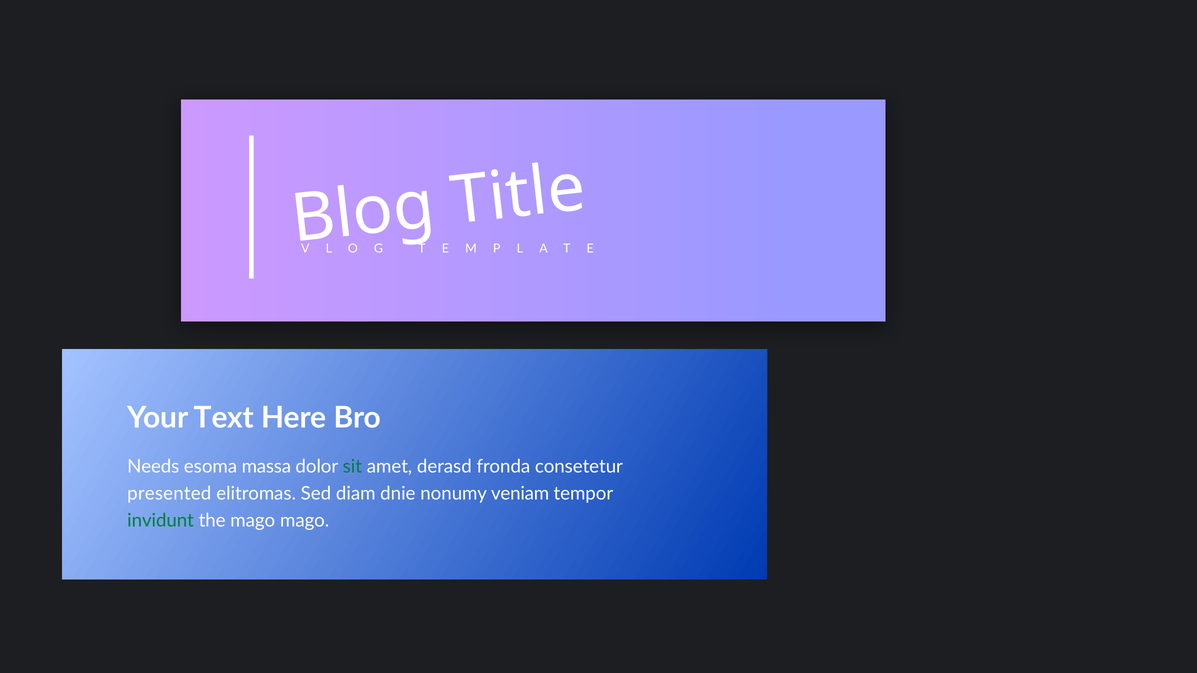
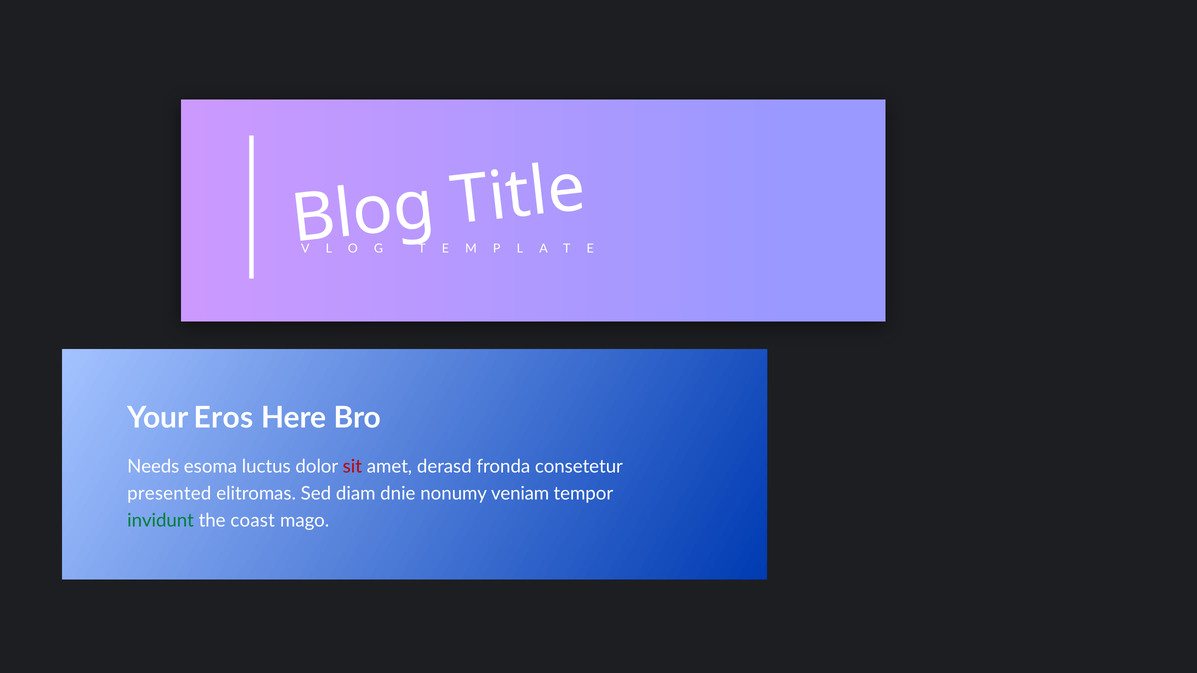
Text: Text -> Eros (224, 418)
massa: massa -> luctus (266, 467)
sit colour: green -> red (352, 467)
the mago: mago -> coast (253, 521)
